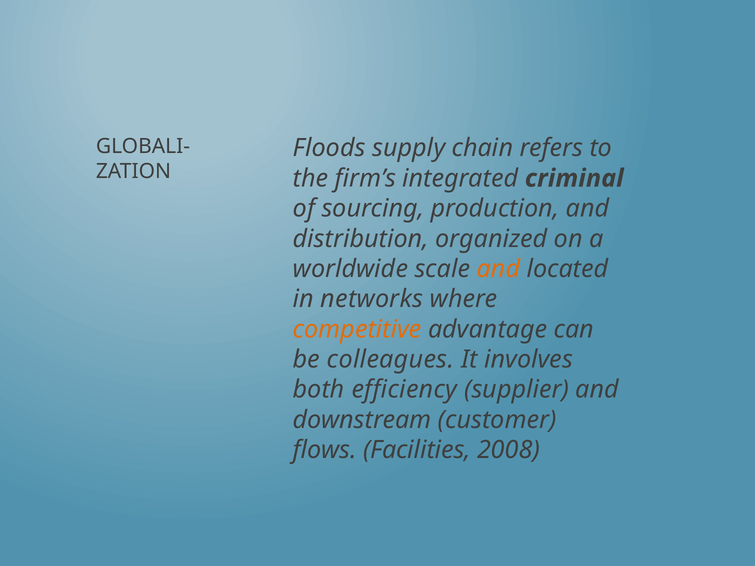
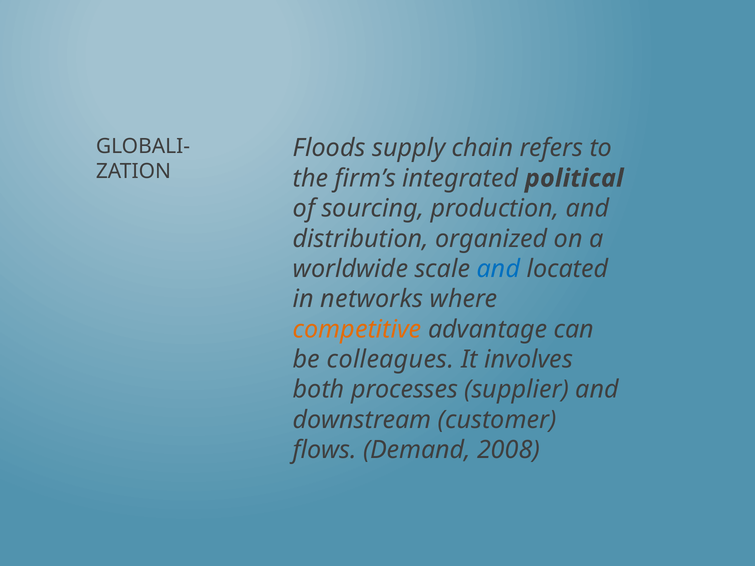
criminal: criminal -> political (574, 178)
and colour: orange -> blue (498, 269)
efficiency: efficiency -> processes (404, 390)
Facilities: Facilities -> Demand (417, 450)
